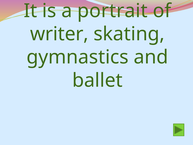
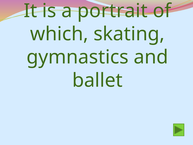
writer: writer -> which (59, 34)
